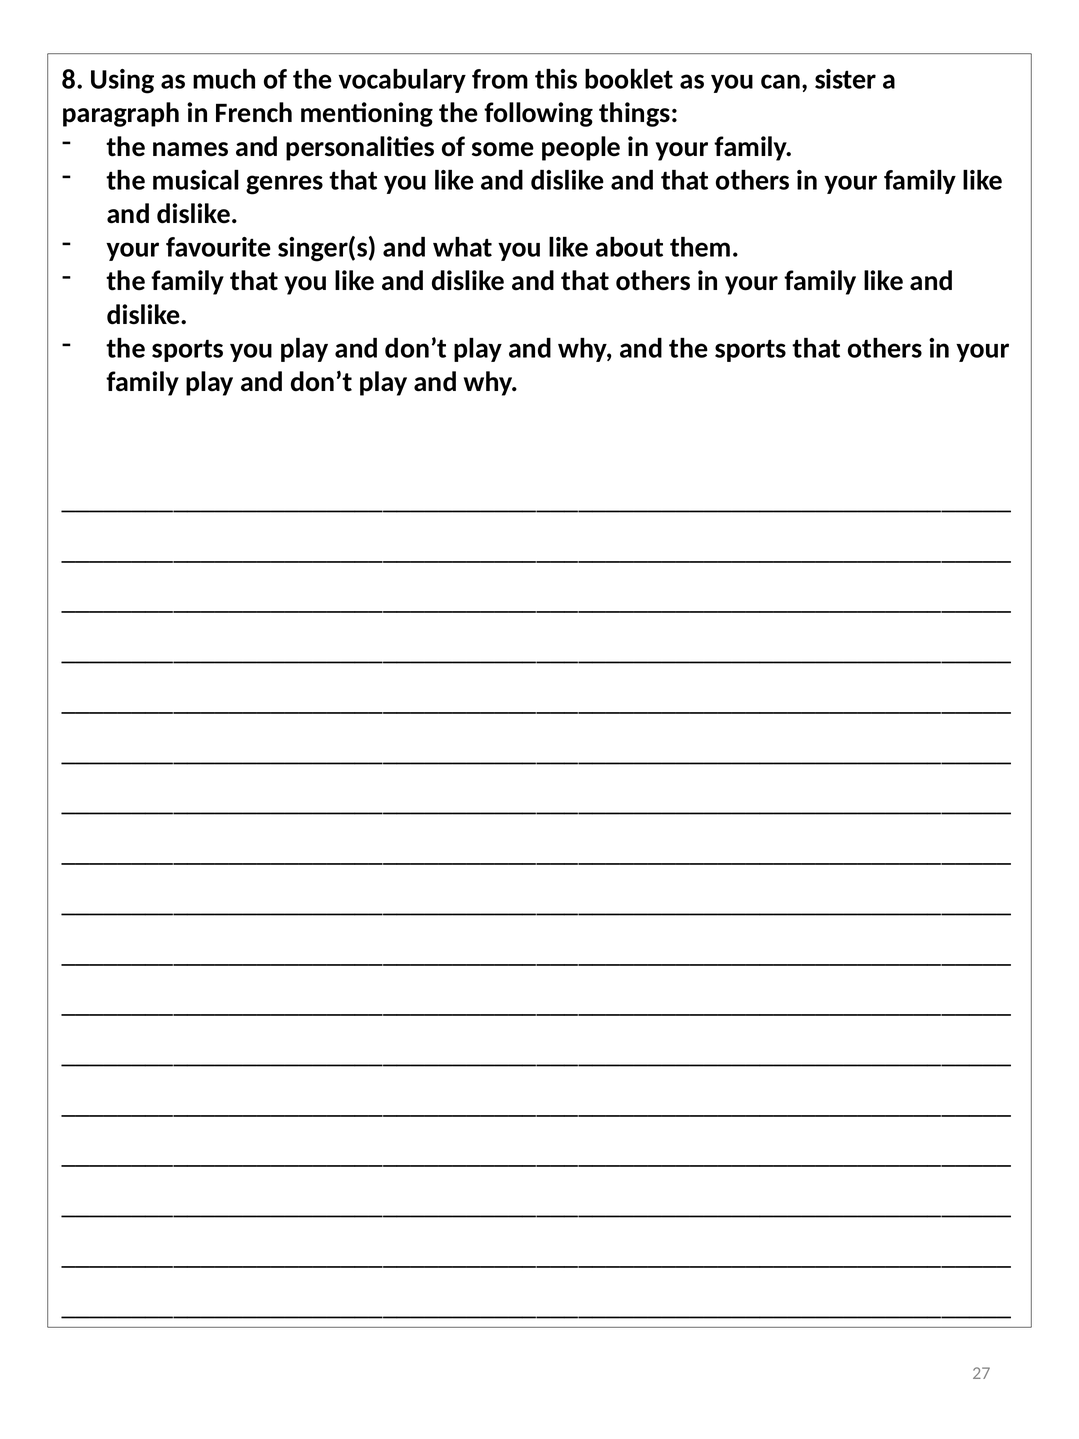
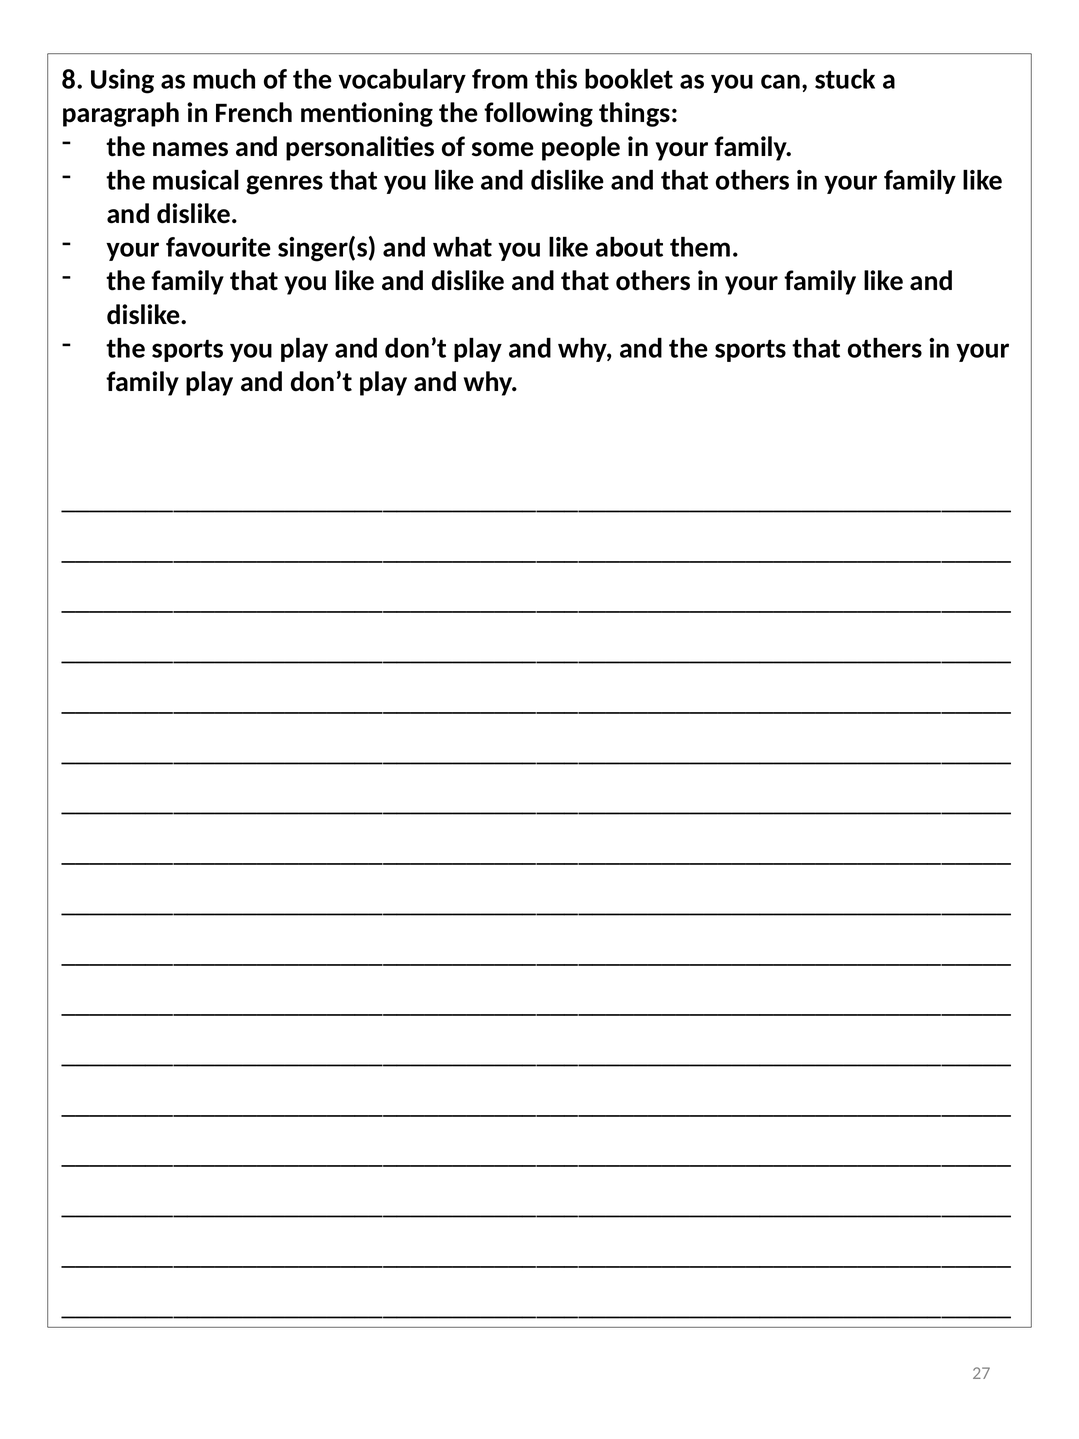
sister: sister -> stuck (845, 80)
